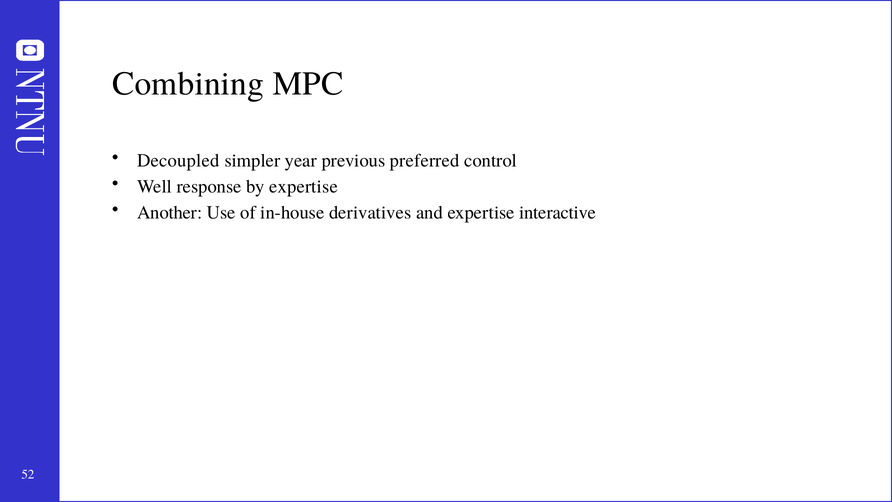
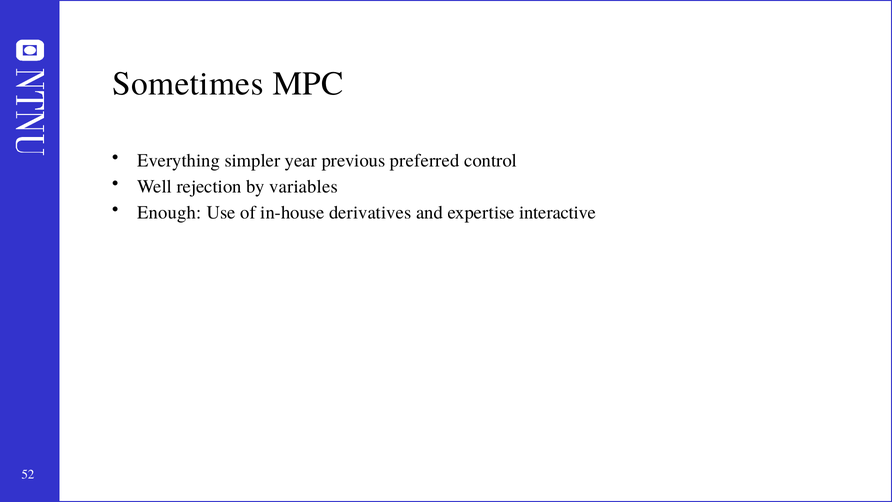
Combining: Combining -> Sometimes (188, 84)
Decoupled: Decoupled -> Everything (178, 161)
response: response -> rejection (209, 187)
by expertise: expertise -> variables (304, 187)
Another: Another -> Enough (169, 213)
